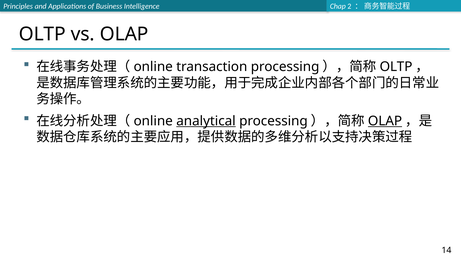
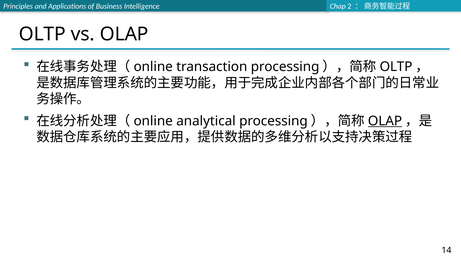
analytical underline: present -> none (206, 121)
